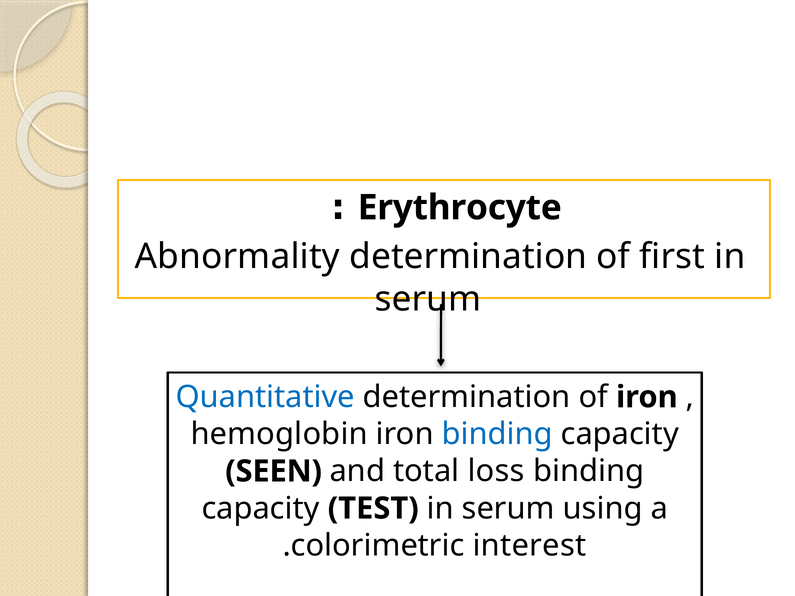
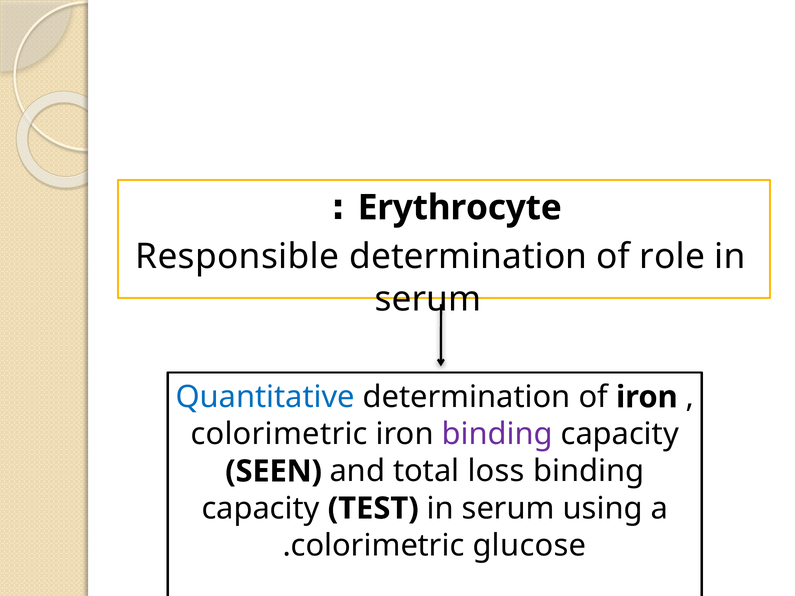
Abnormality: Abnormality -> Responsible (237, 257)
first: first -> role (672, 257)
hemoglobin: hemoglobin -> colorimetric (279, 434)
binding colour: blue -> purple (497, 434)
interest: interest -> glucose (529, 546)
